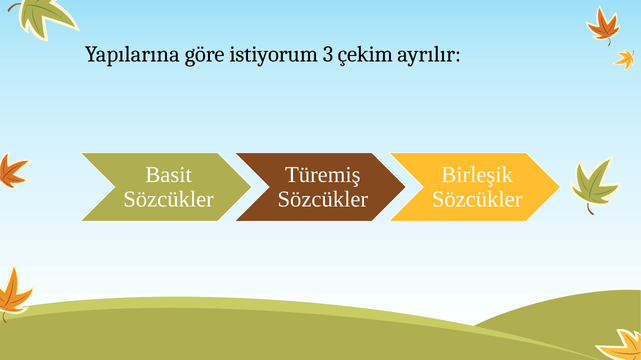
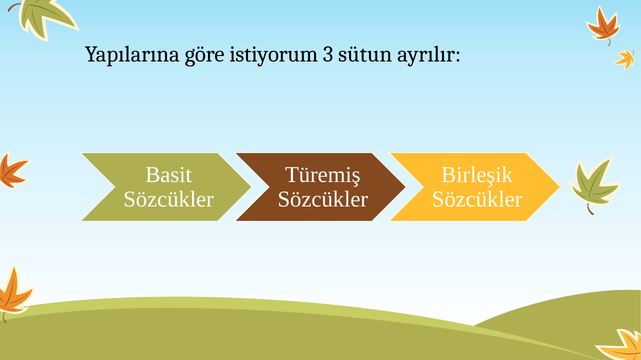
çekim: çekim -> sütun (365, 54)
